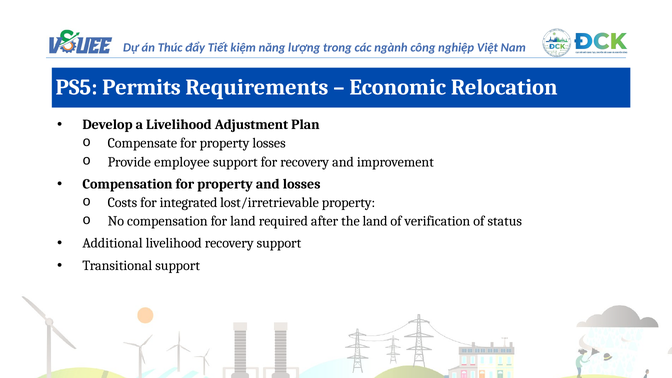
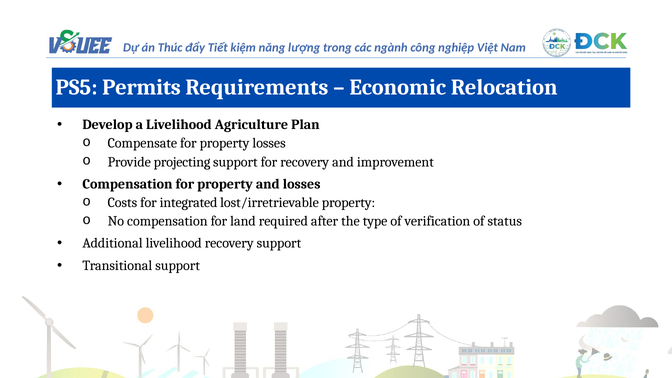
Adjustment: Adjustment -> Agriculture (251, 125)
employee: employee -> projecting (182, 162)
the land: land -> type (375, 221)
